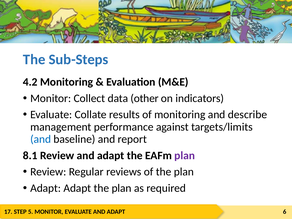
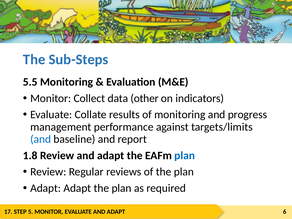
4.2: 4.2 -> 5.5 (30, 82)
describe: describe -> progress (248, 115)
8.1: 8.1 -> 1.8 (30, 155)
plan colour: purple -> blue (185, 155)
